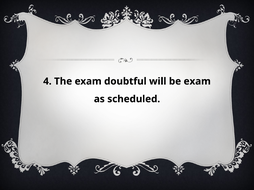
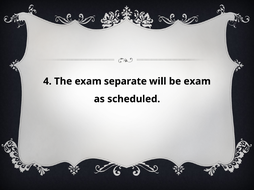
doubtful: doubtful -> separate (125, 82)
